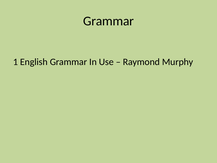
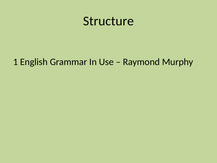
Grammar: Grammar -> Structure (108, 21)
